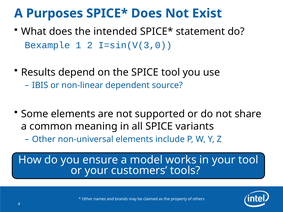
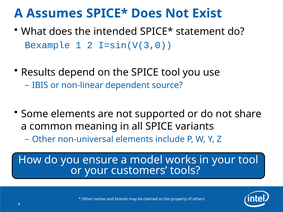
Purposes: Purposes -> Assumes (54, 13)
